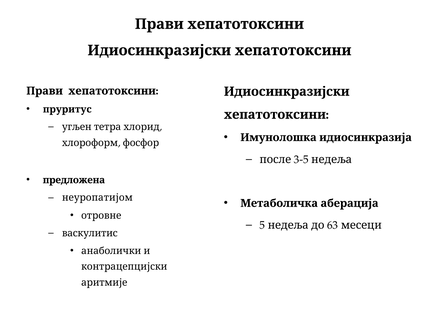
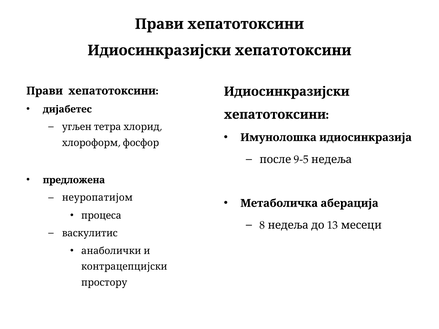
пруритус: пруритус -> дијабетес (67, 109)
3-5: 3-5 -> 9-5 (301, 160)
отровне: отровне -> процеса (101, 216)
5: 5 -> 8 (262, 225)
63: 63 -> 13 (333, 225)
аритмије: аритмије -> простору (104, 283)
